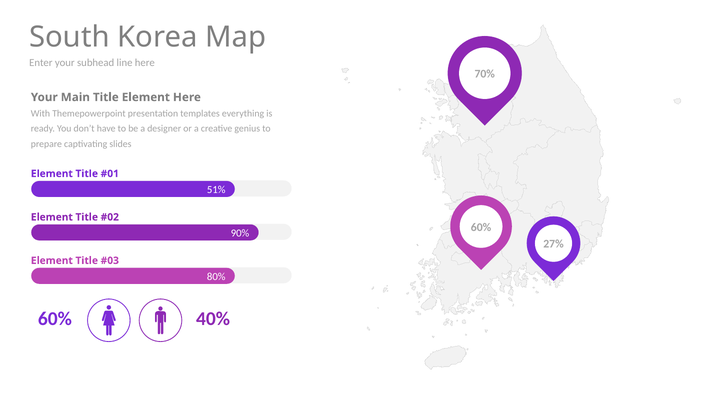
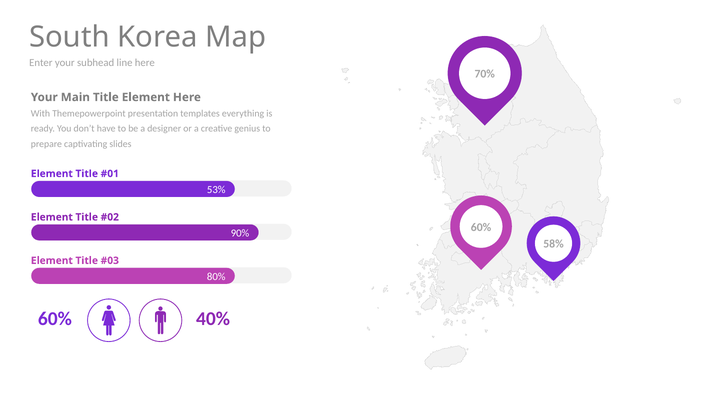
51%: 51% -> 53% (216, 190)
27%: 27% -> 58% (553, 244)
